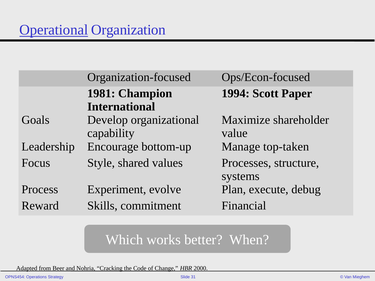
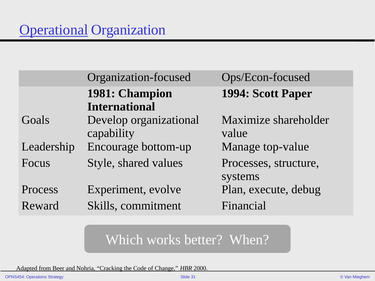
top-taken: top-taken -> top-value (286, 147)
